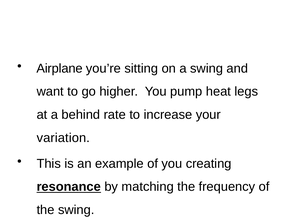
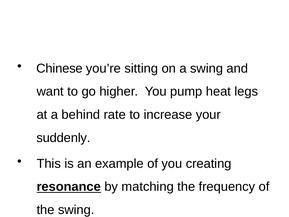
Airplane: Airplane -> Chinese (60, 68)
variation: variation -> suddenly (63, 138)
